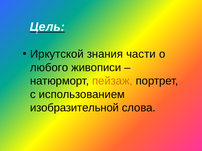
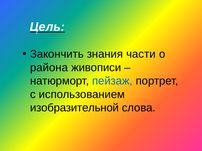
Иркутской: Иркутской -> Закончить (57, 54)
любого: любого -> района (49, 68)
пейзаж colour: orange -> blue (112, 81)
